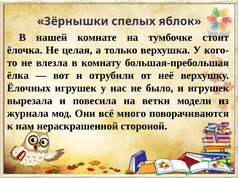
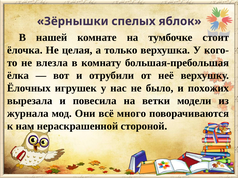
и игрушек: игрушек -> похожих (208, 88)
